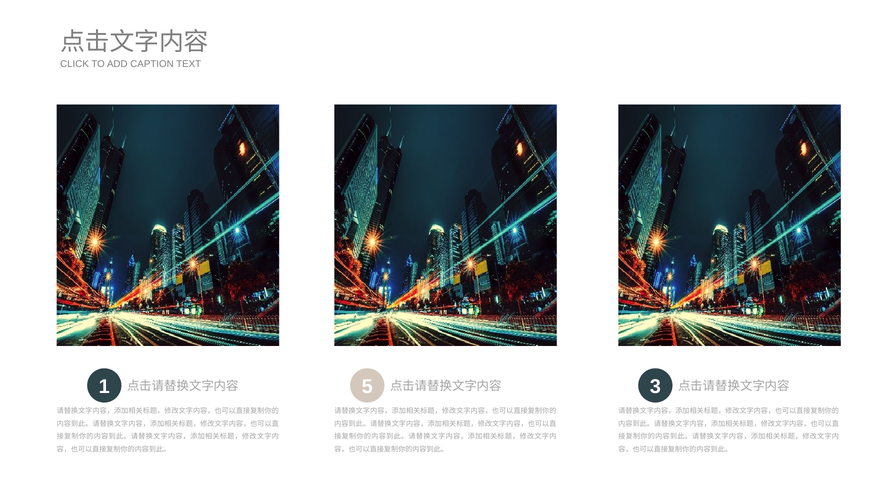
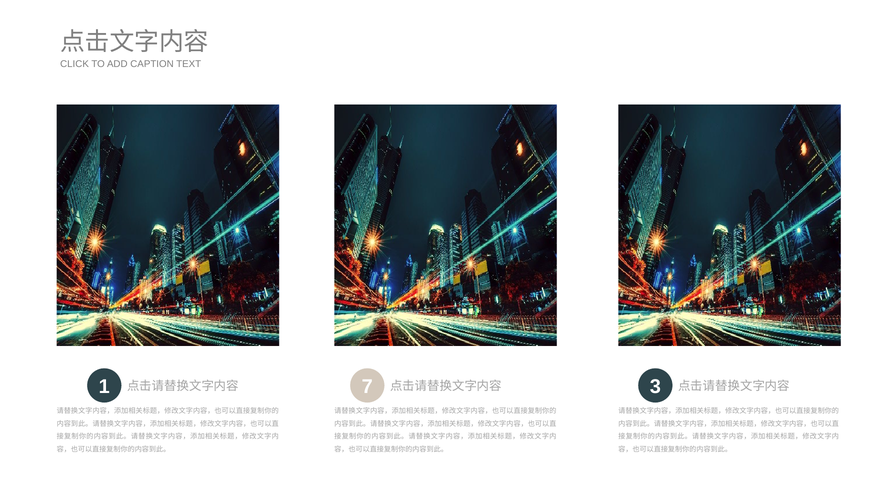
5: 5 -> 7 (367, 387)
